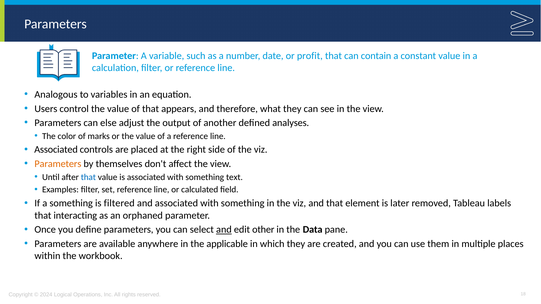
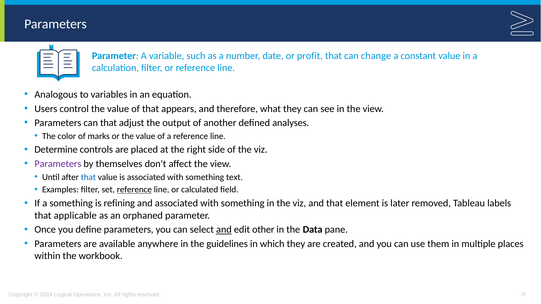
contain: contain -> change (376, 56)
can else: else -> that (109, 123)
Associated: Associated -> Determine (56, 150)
Parameters colour: orange -> purple (58, 164)
reference underline: none -> present (134, 190)
filtered: filtered -> refining (119, 203)
interacting: interacting -> applicable (75, 216)
applicable: applicable -> guidelines (227, 244)
